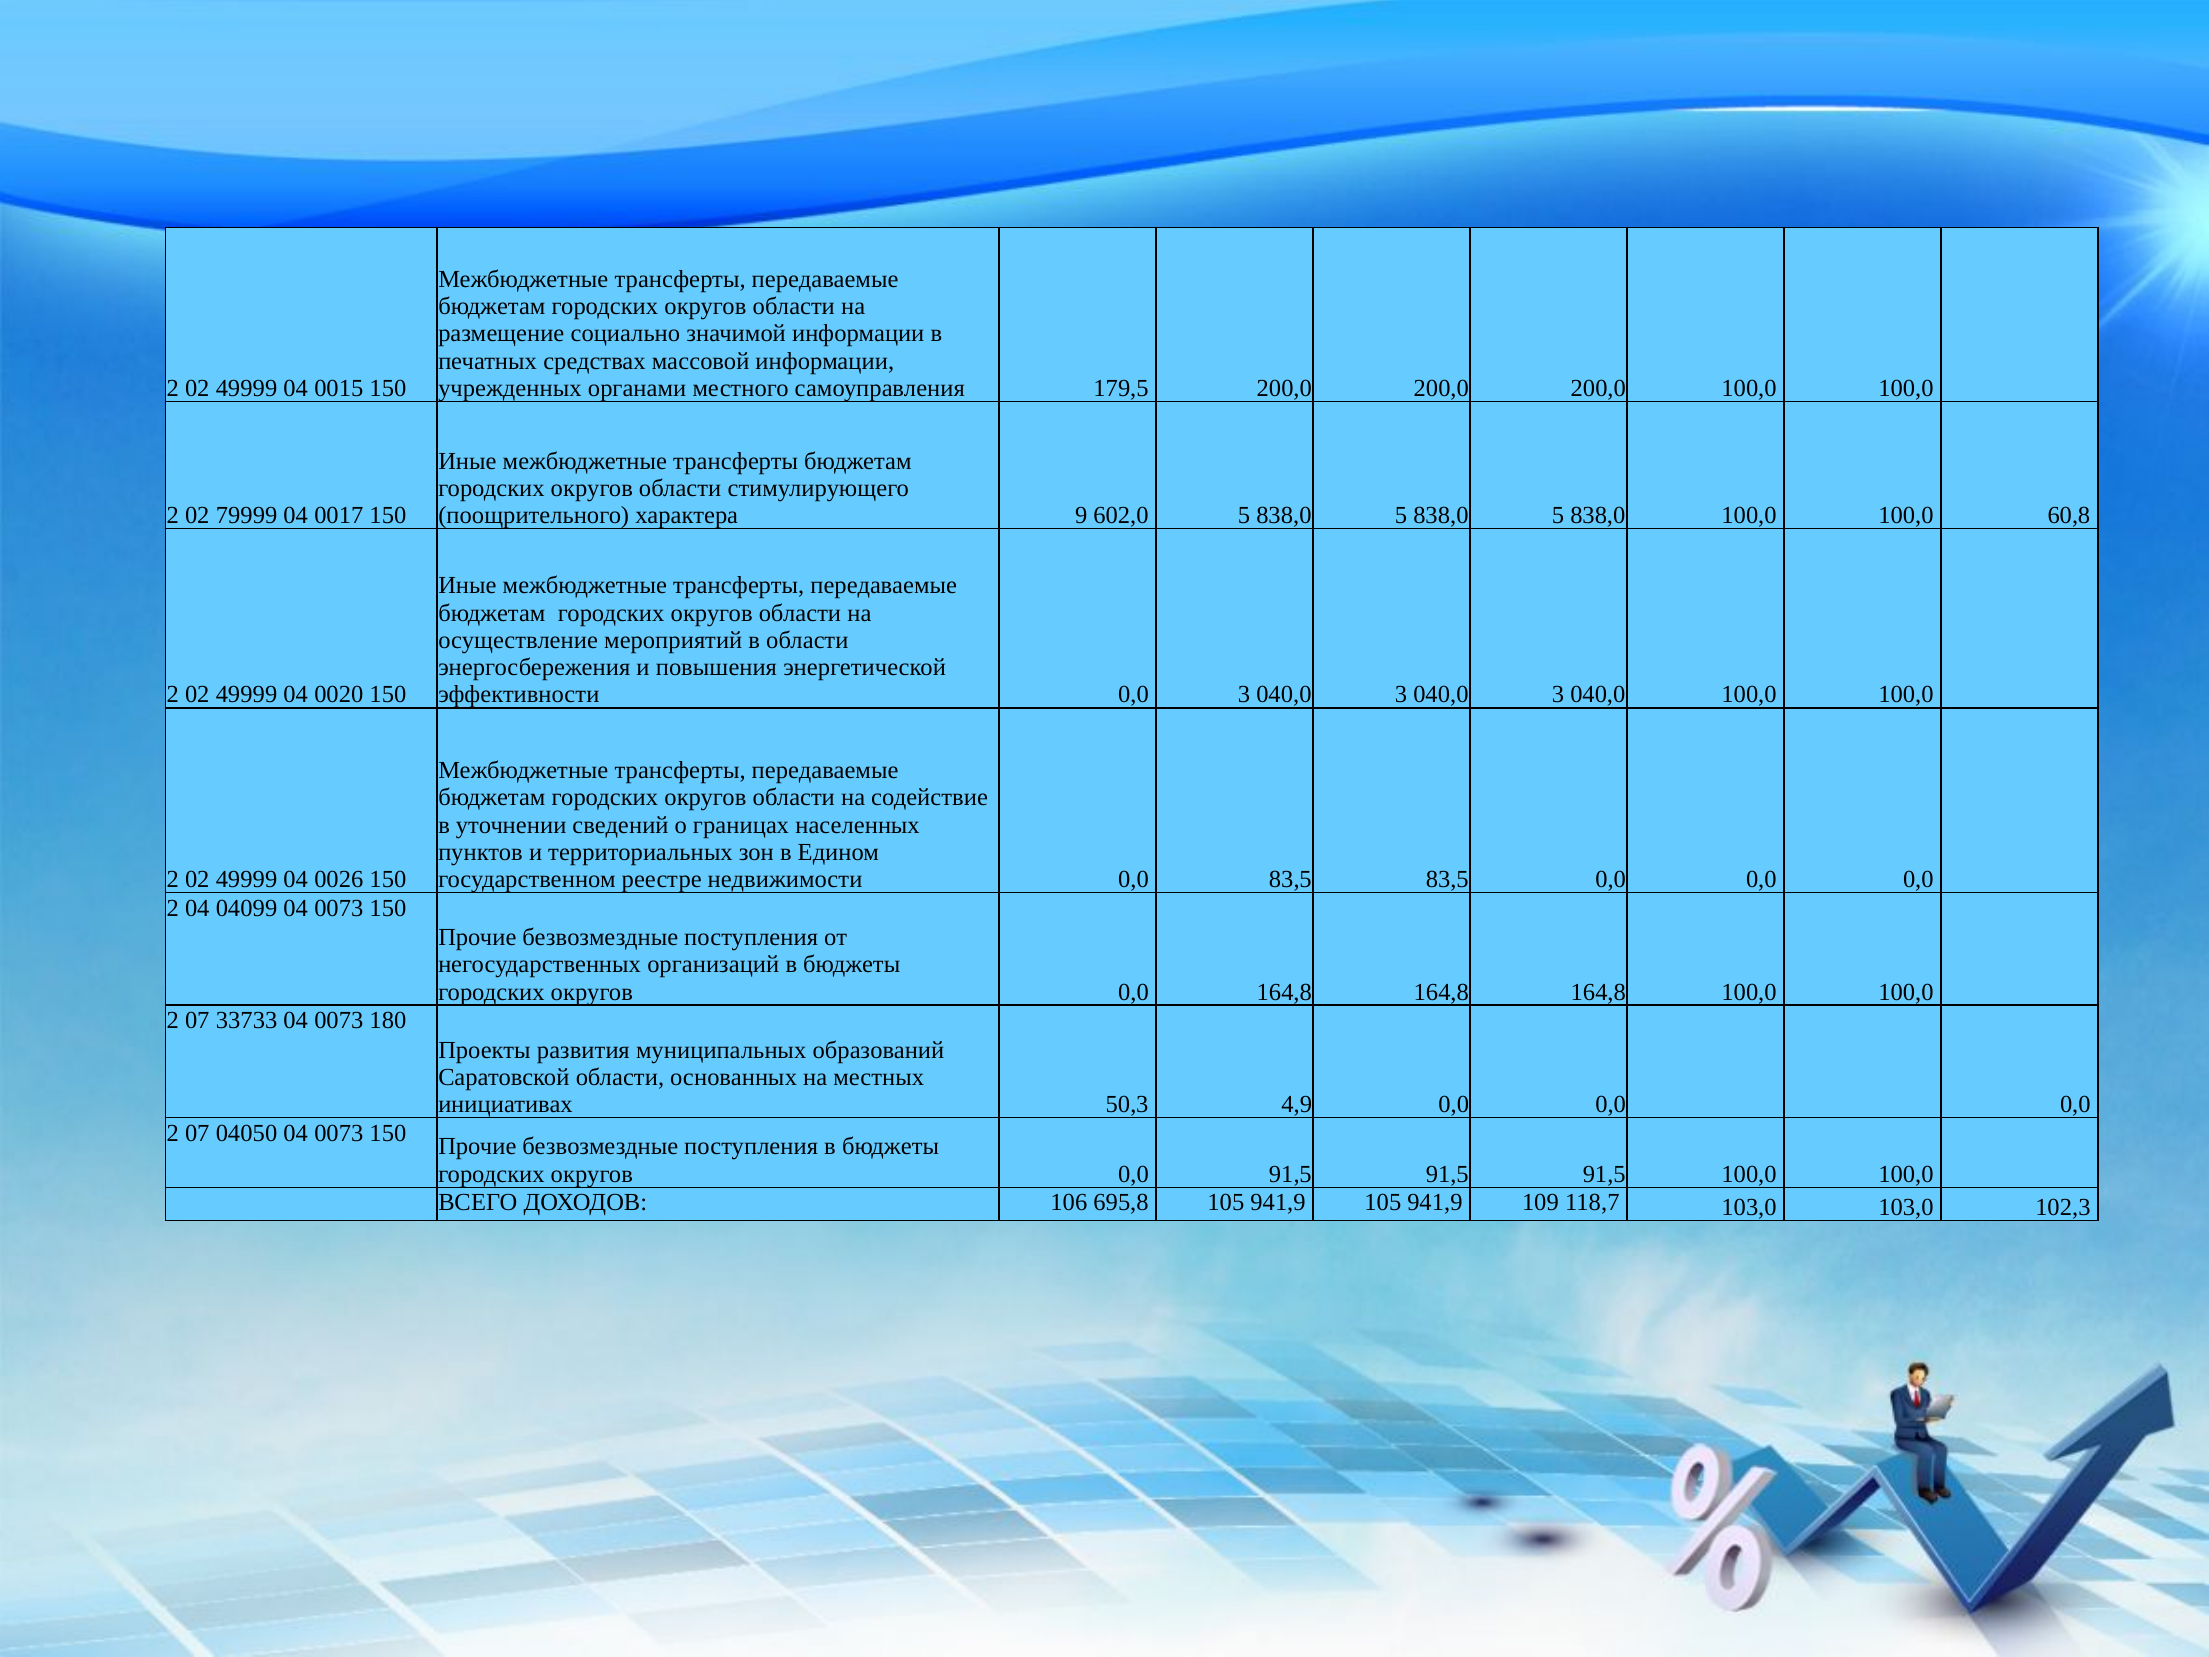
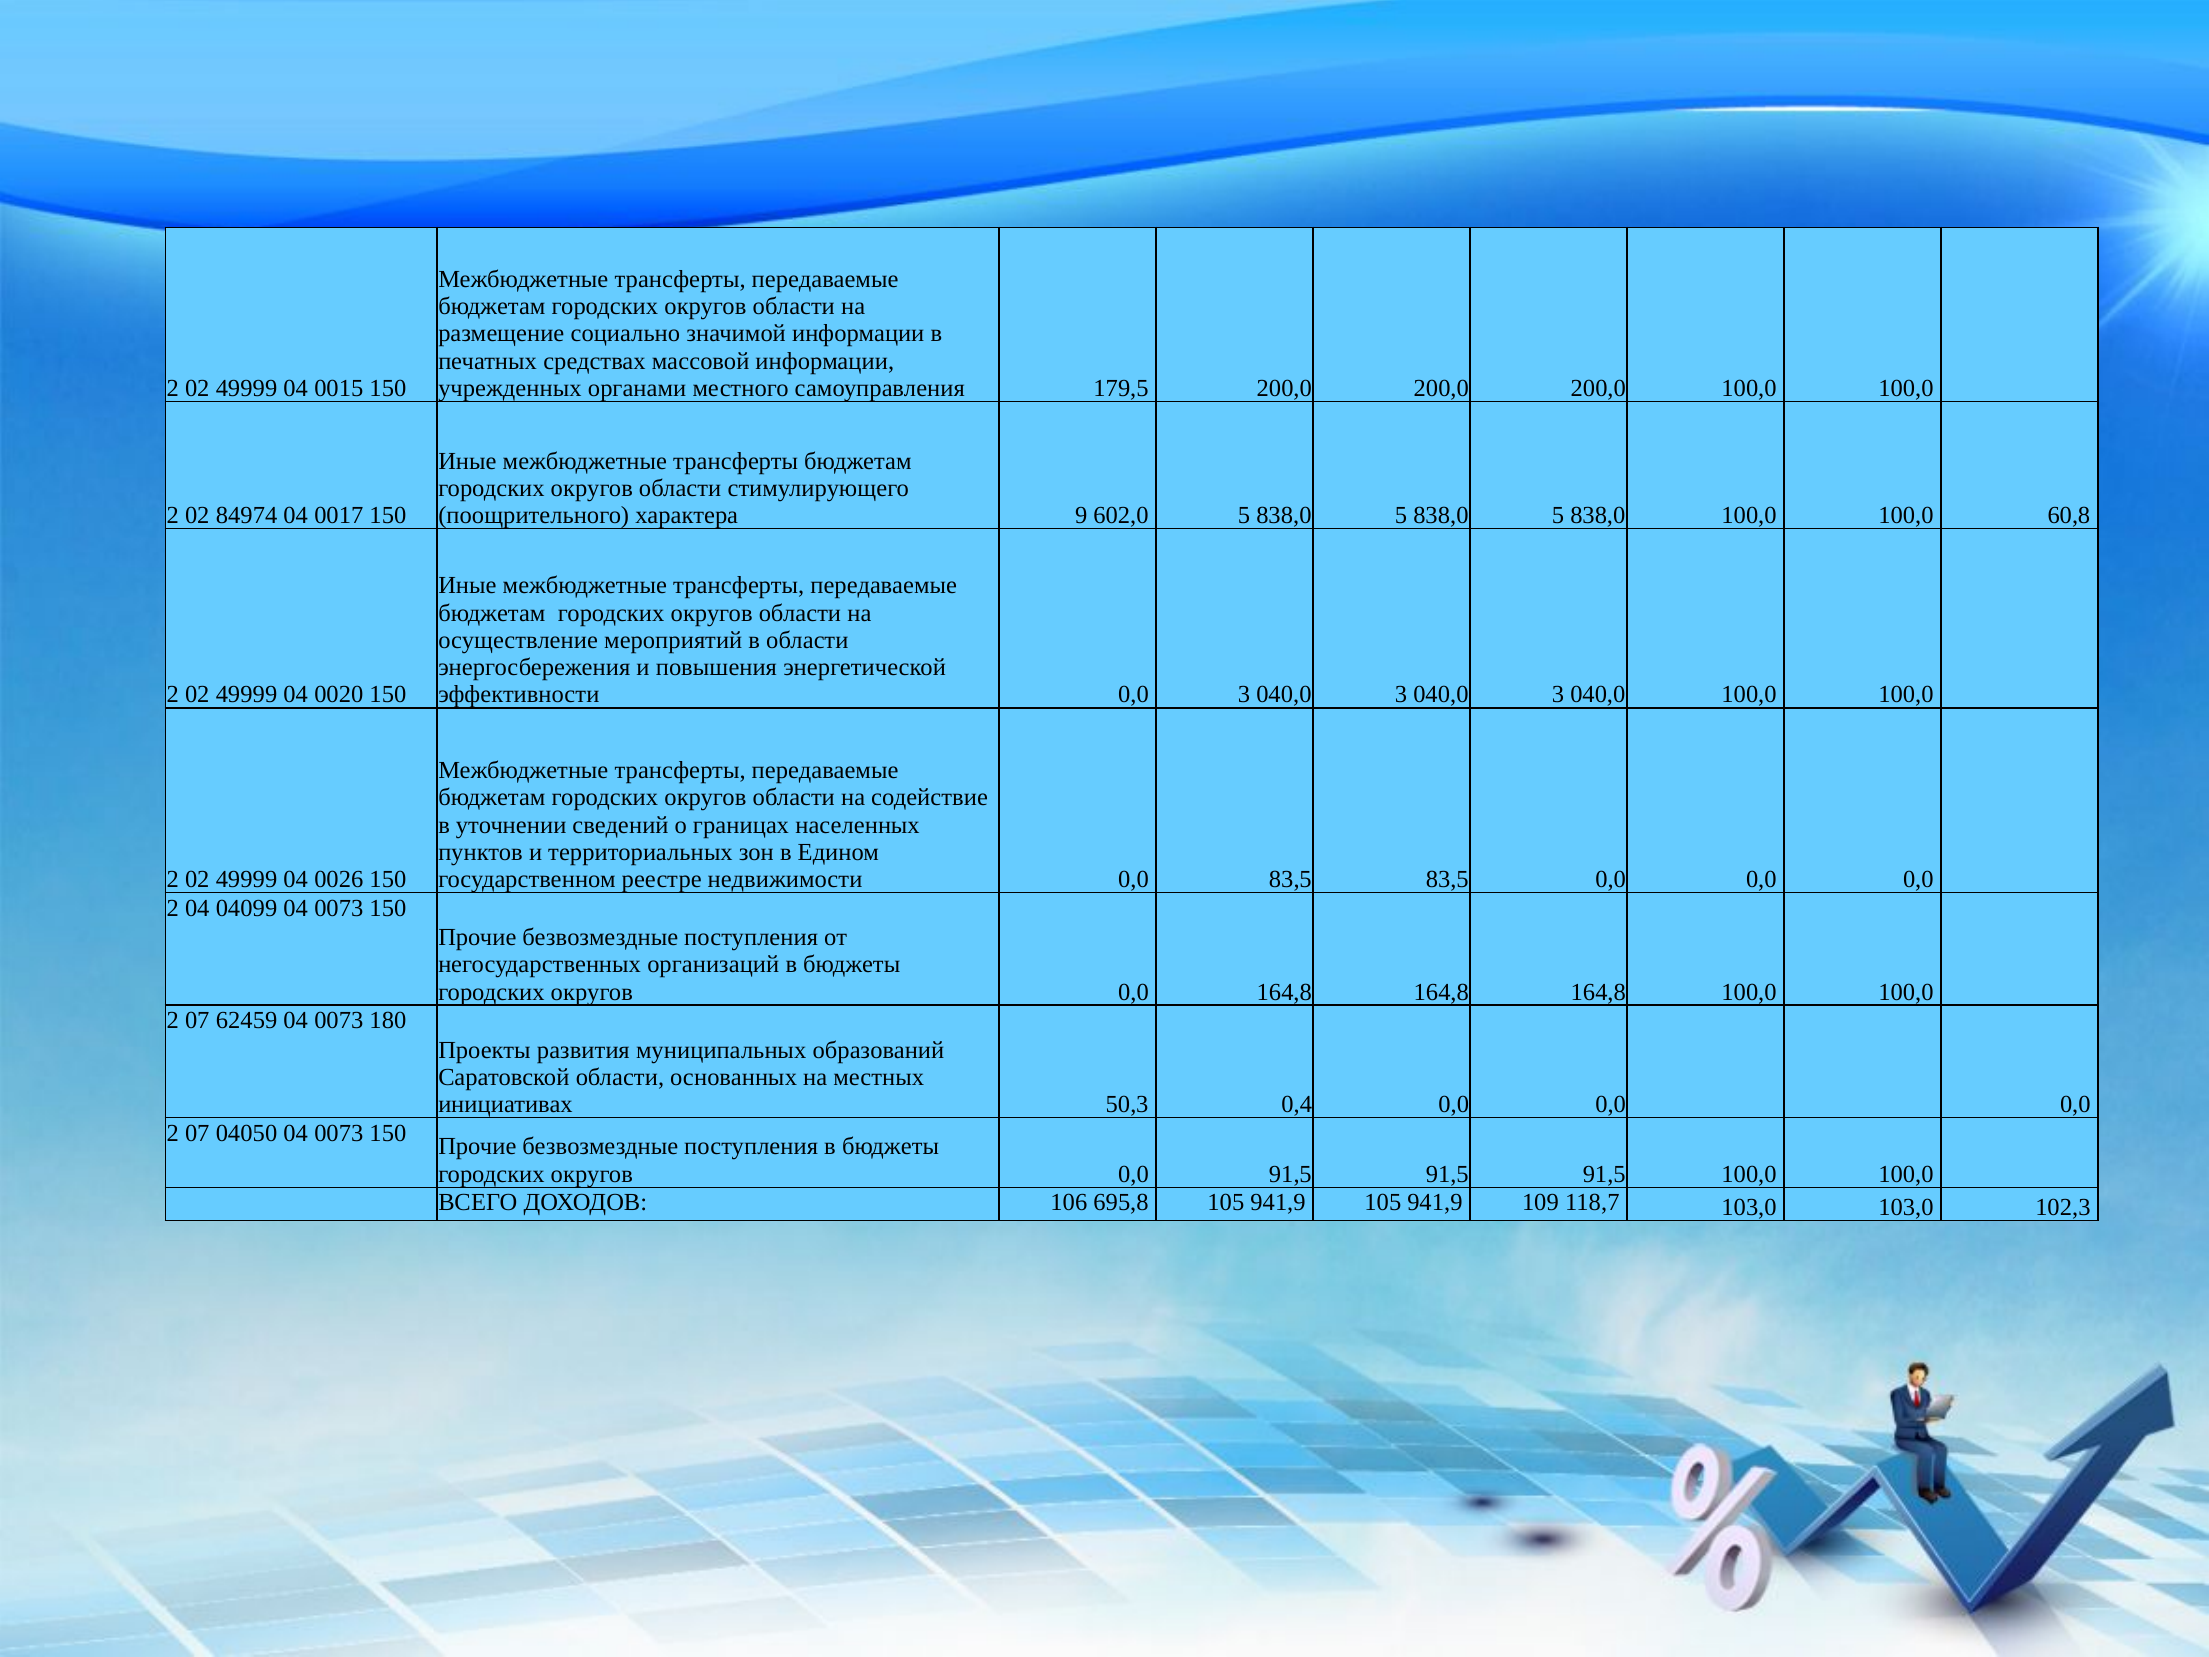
79999: 79999 -> 84974 (247, 515)
33733: 33733 -> 62459 (247, 1020)
4,9: 4,9 -> 0,4 (1297, 1104)
